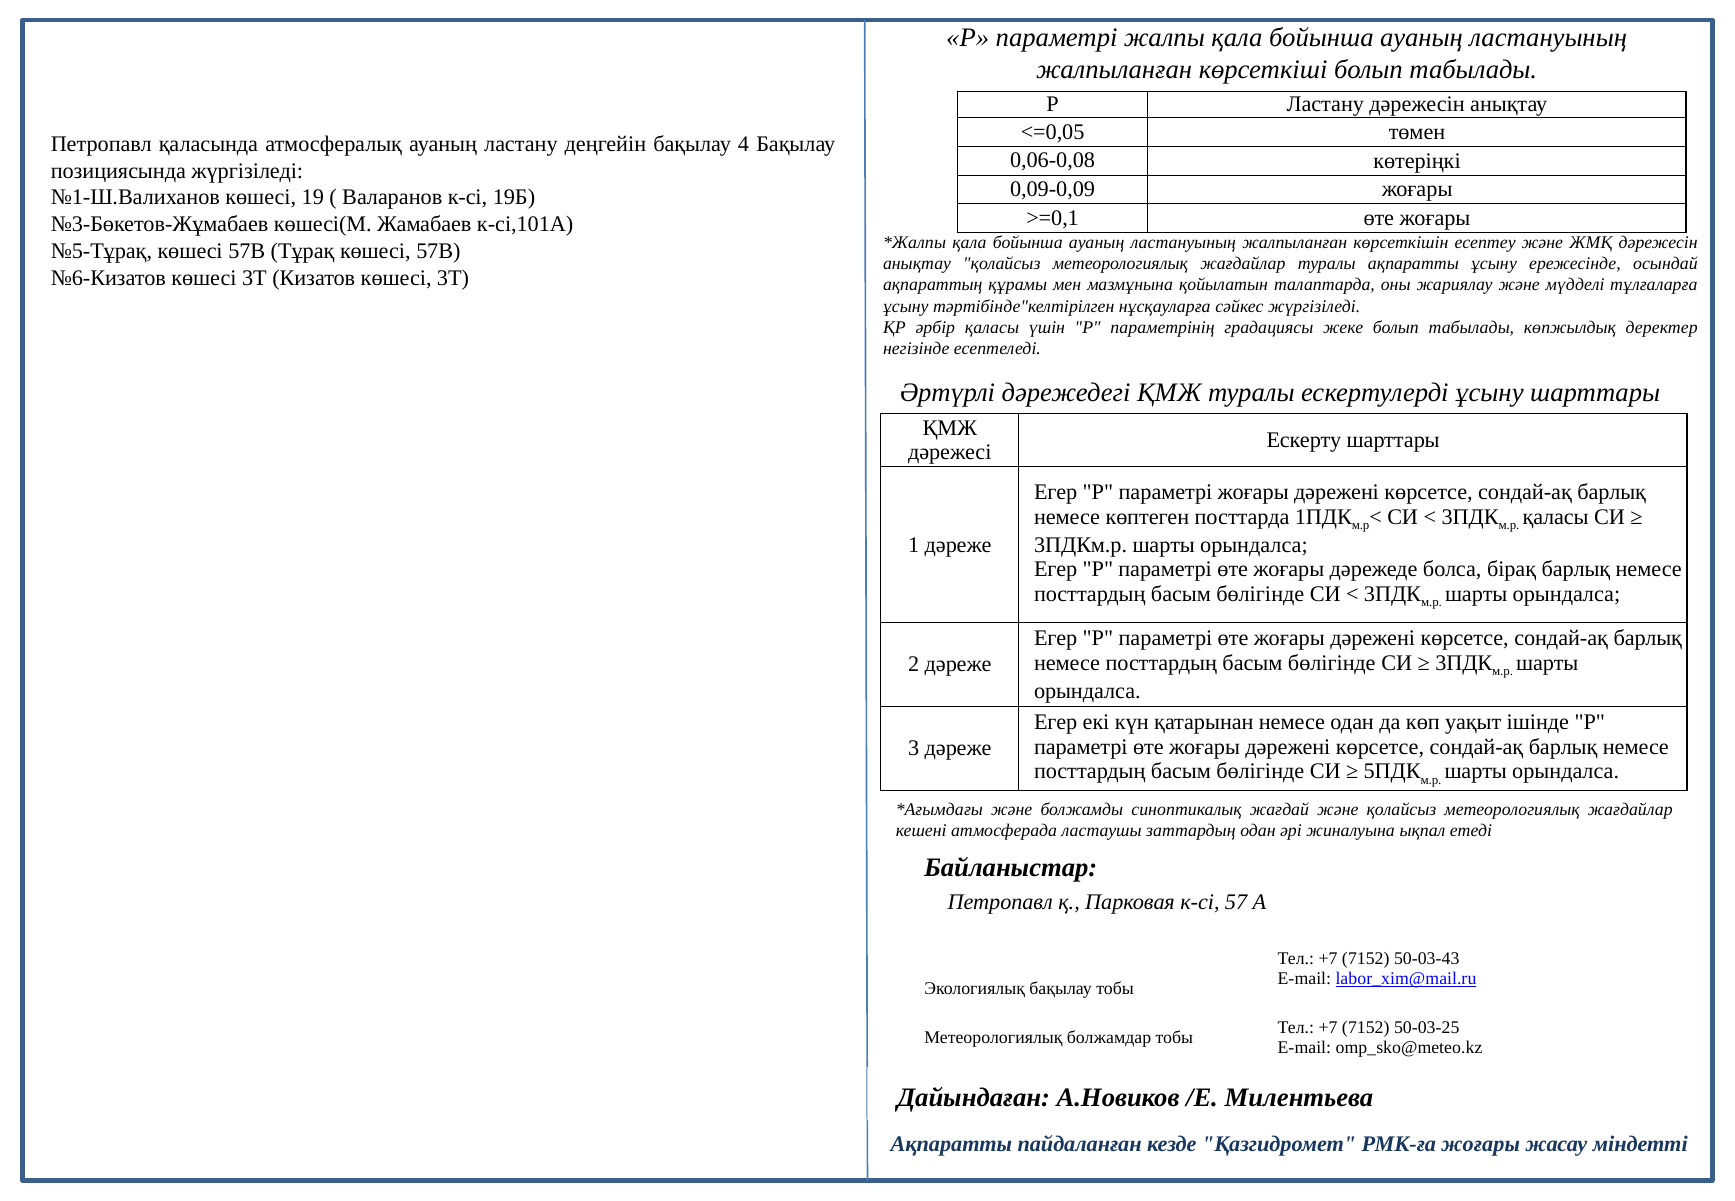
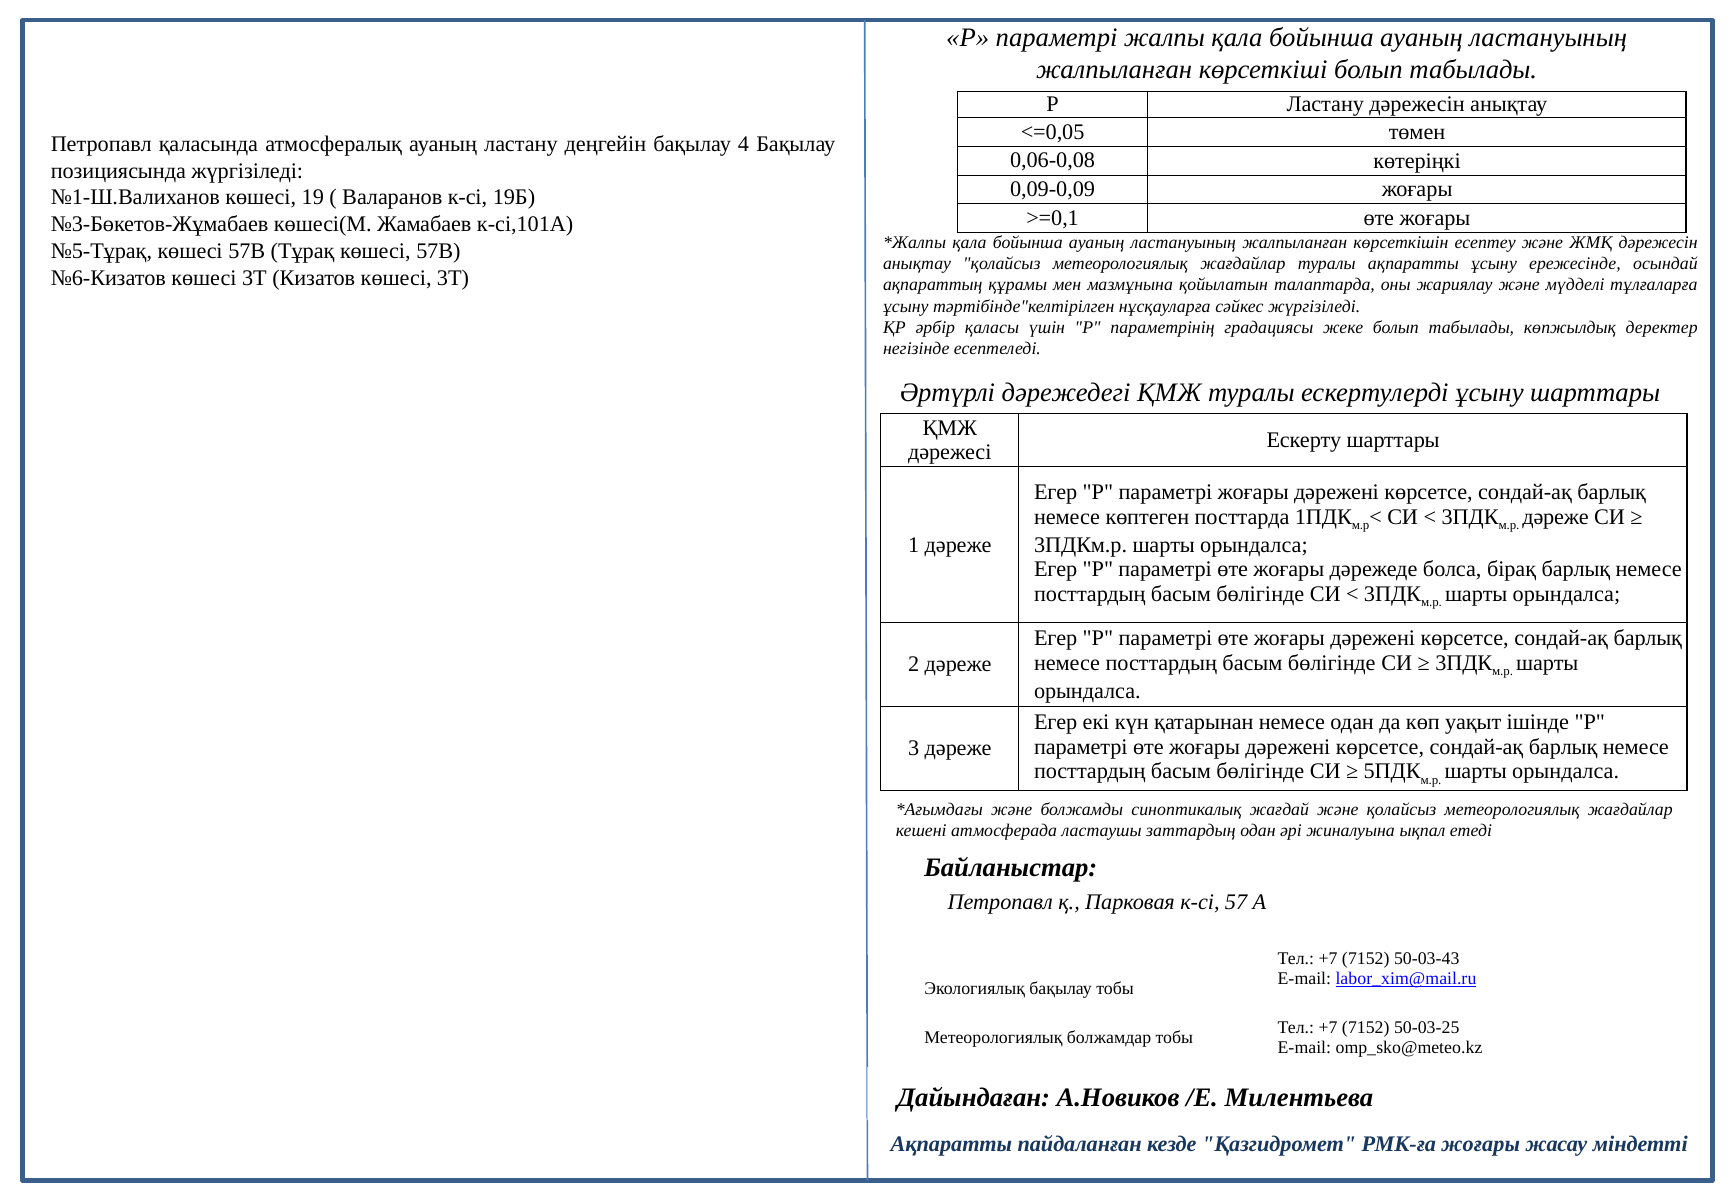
қаласы: қаласы -> дәреже (1556, 517)
